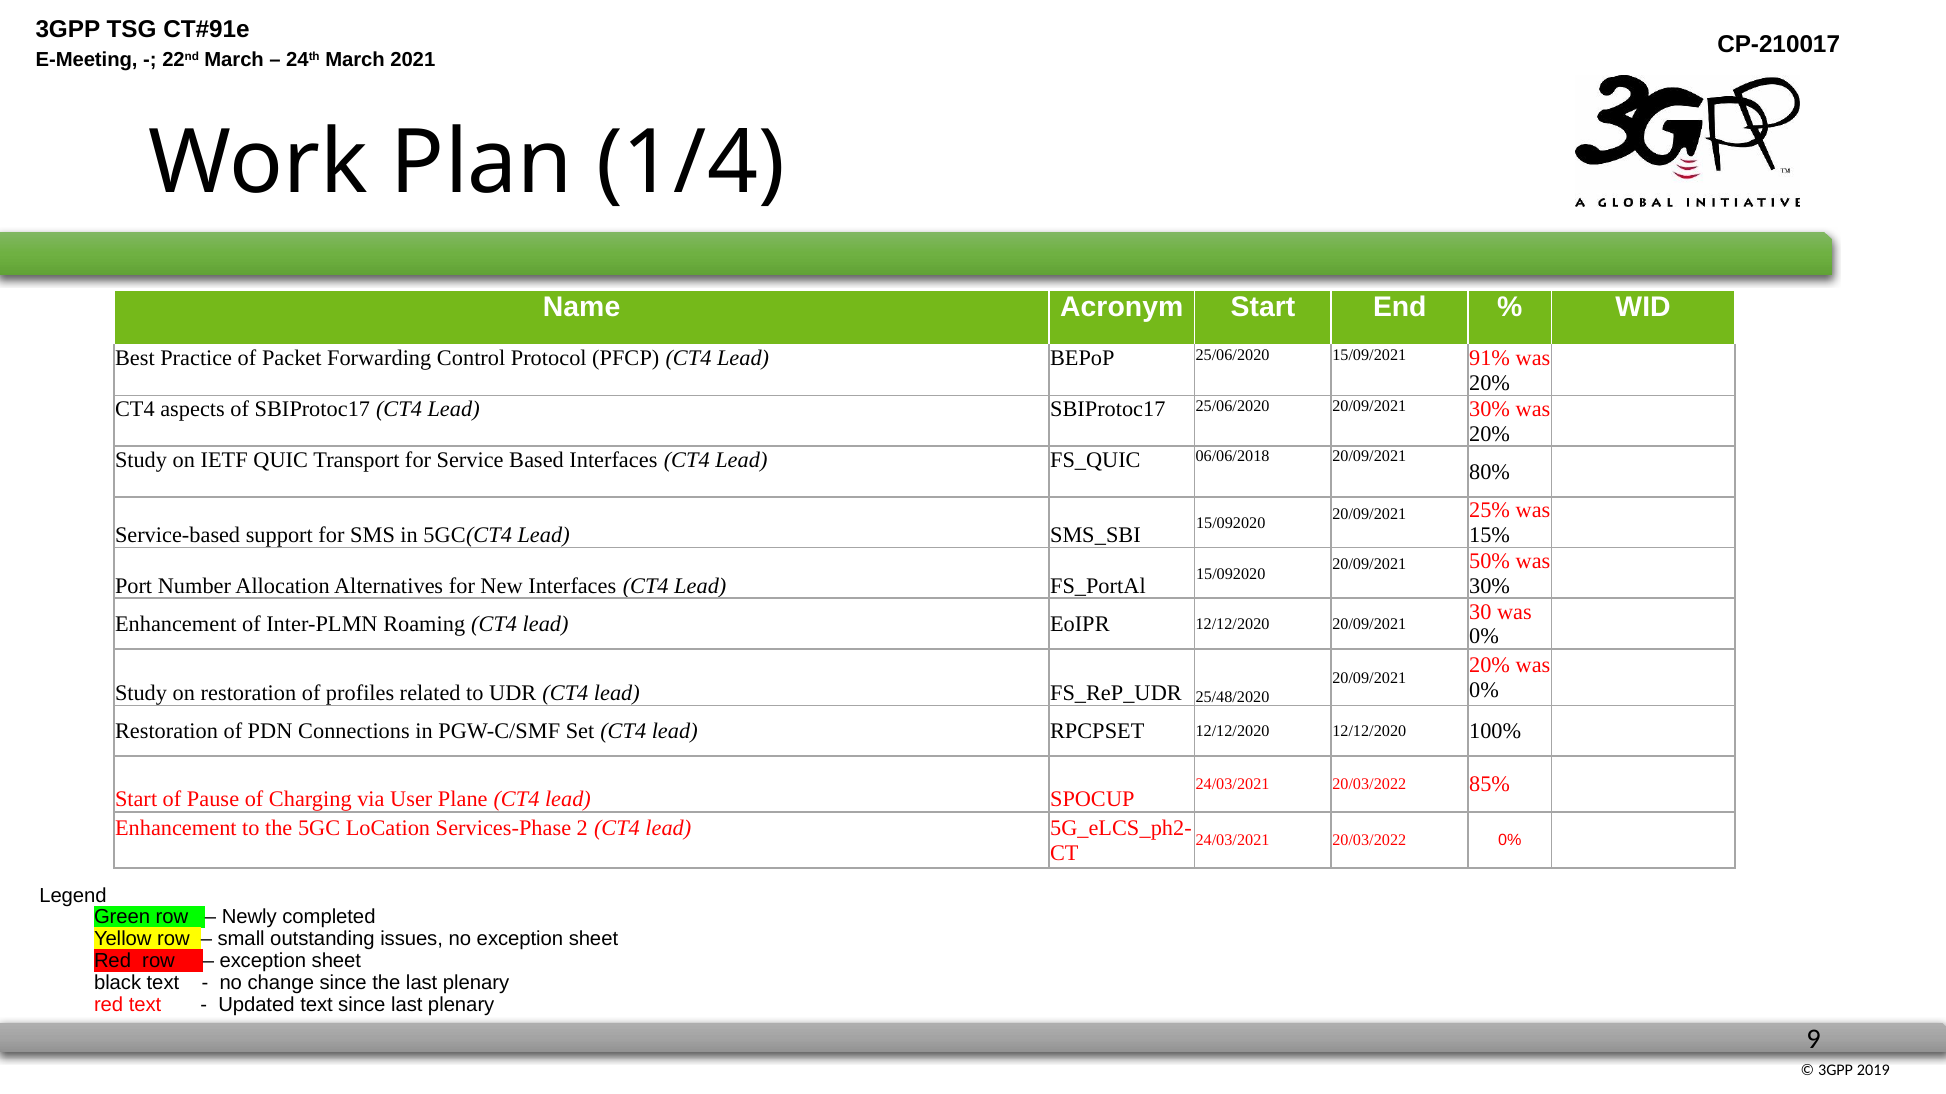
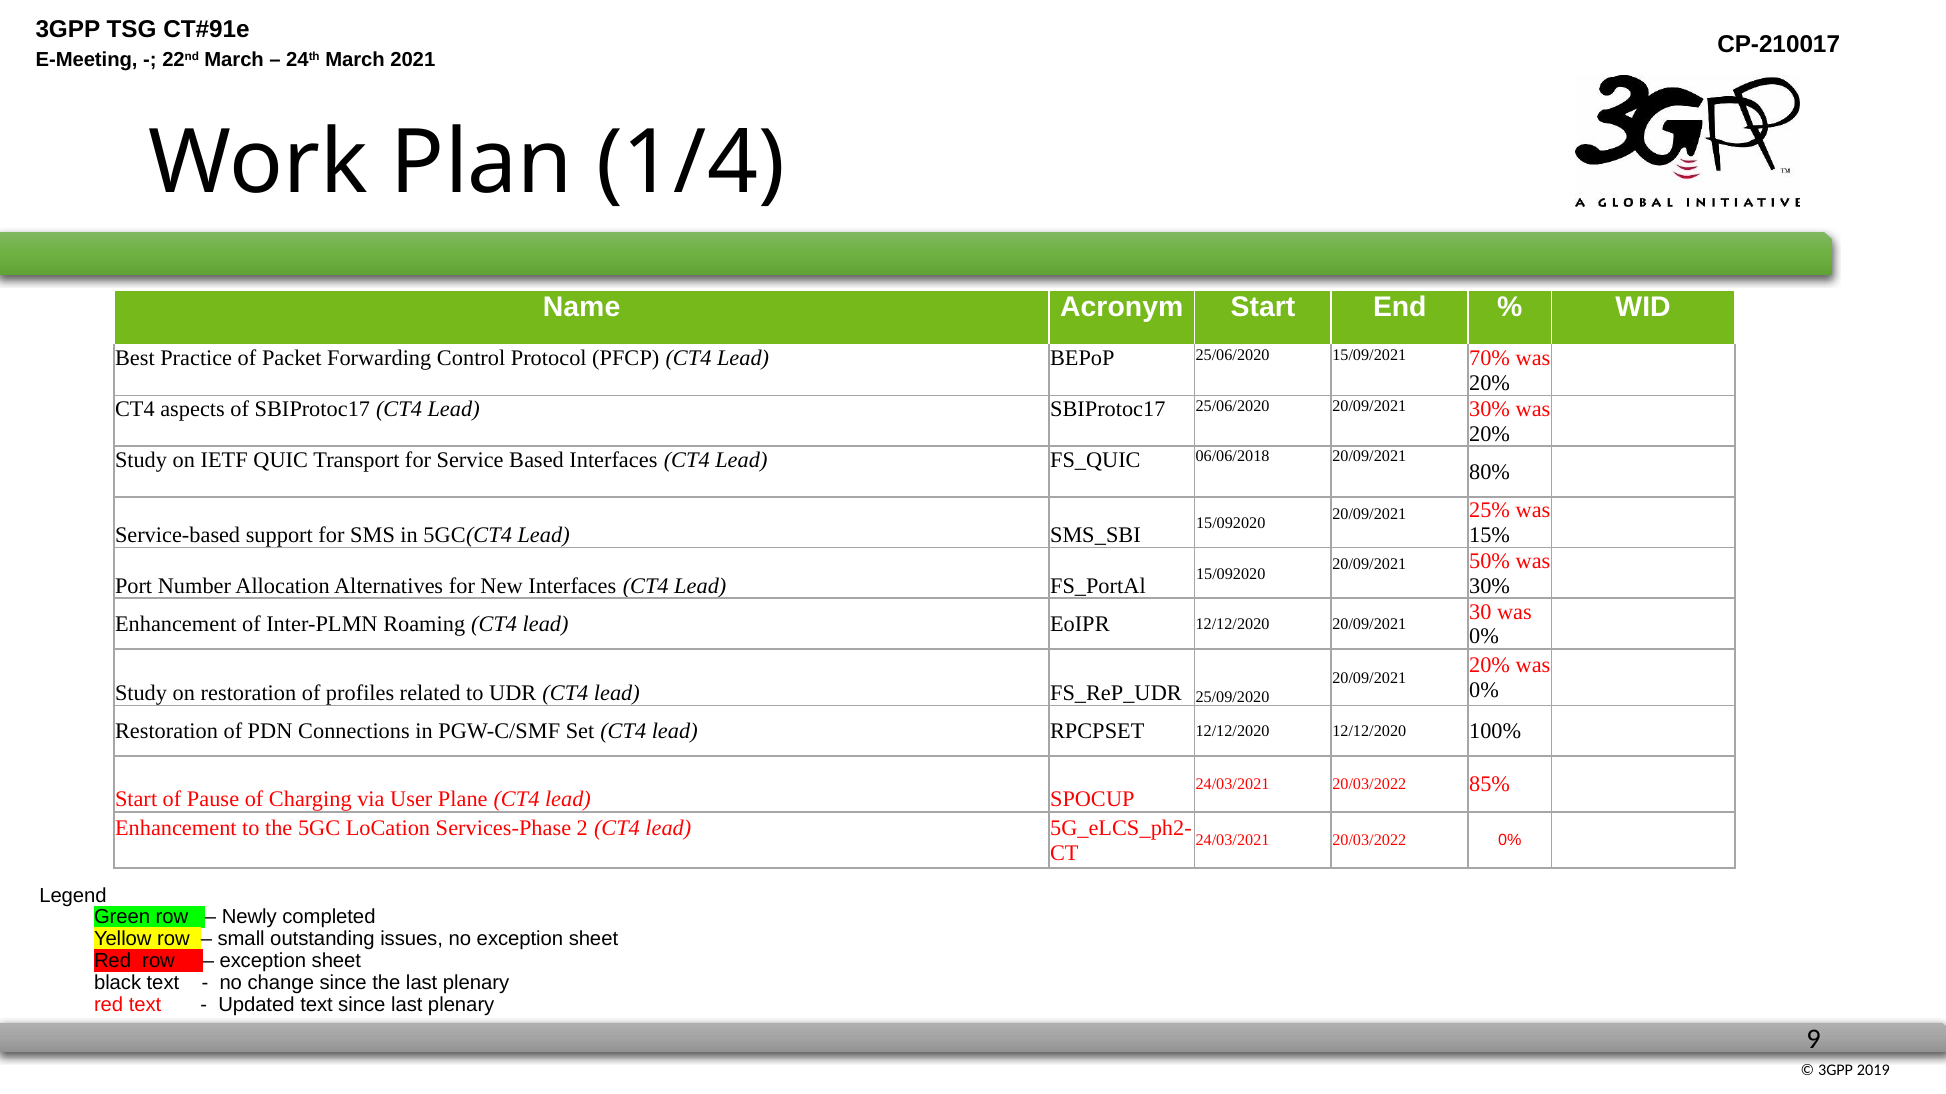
91%: 91% -> 70% (1490, 359)
25/48/2020: 25/48/2020 -> 25/09/2020 (1232, 697)
